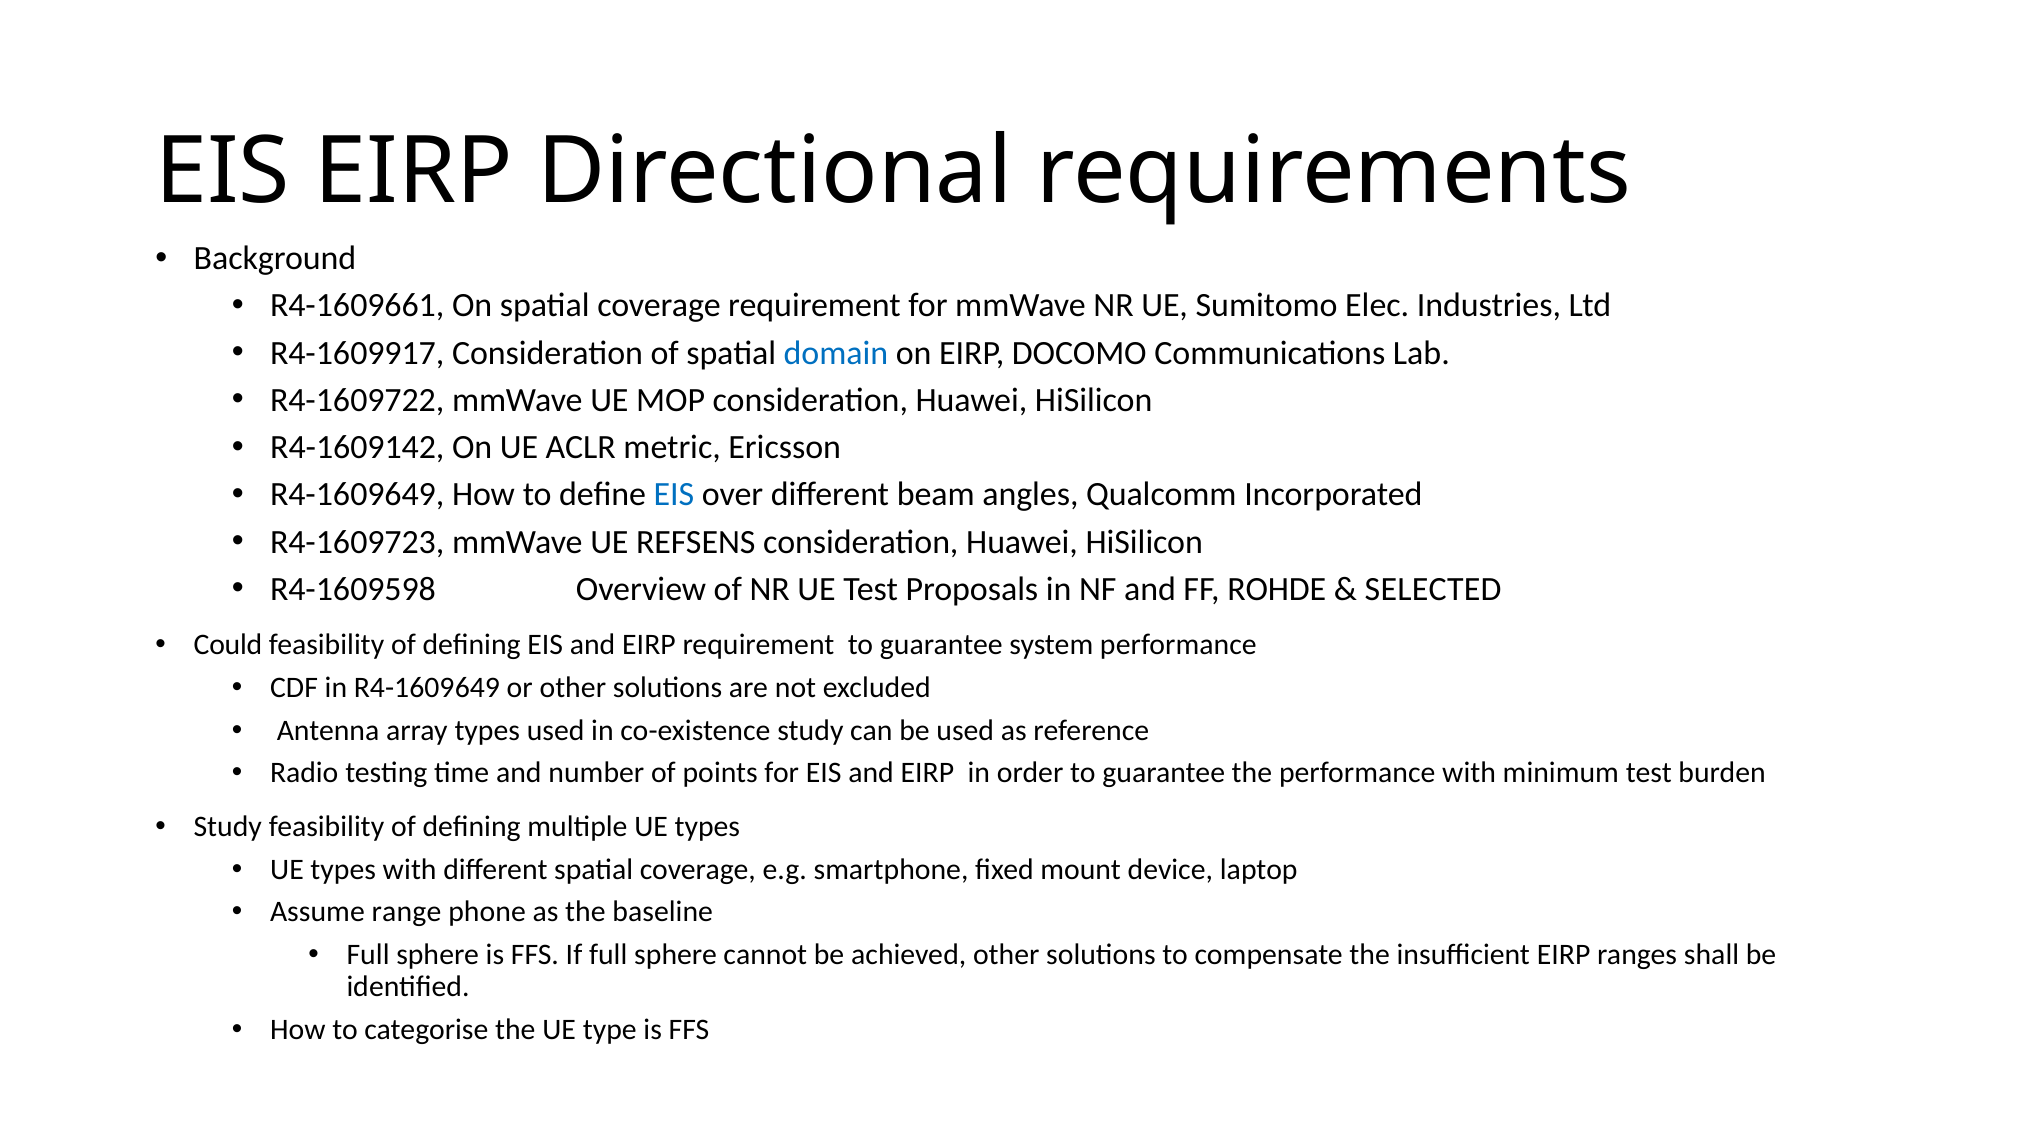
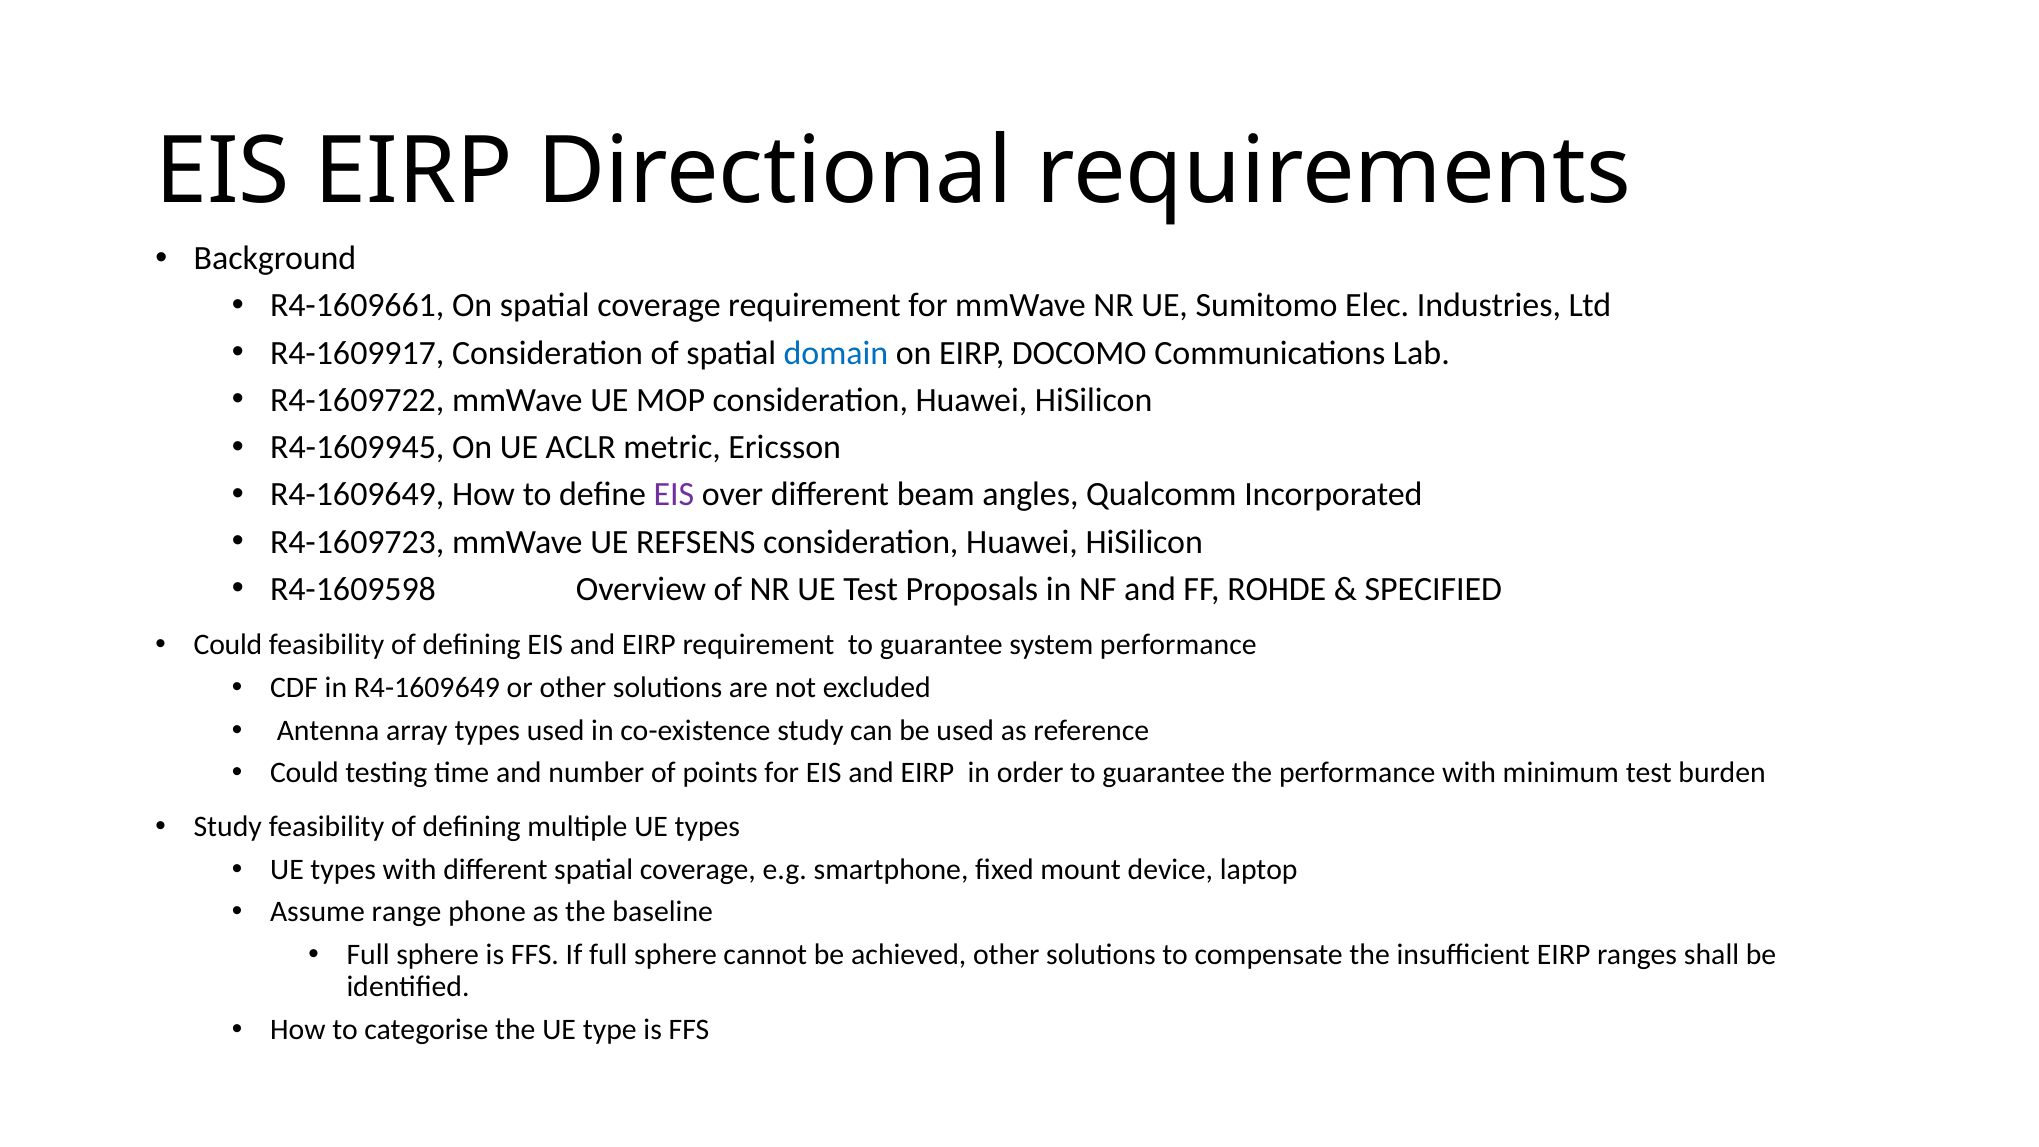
R4-1609142: R4-1609142 -> R4-1609945 (357, 447)
EIS colour: blue -> purple (674, 495)
SELECTED: SELECTED -> SPECIFIED (1433, 589)
Radio: Radio -> Could (304, 773)
